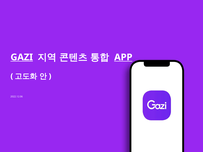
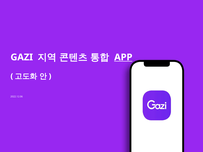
GAZI underline: present -> none (22, 57)
